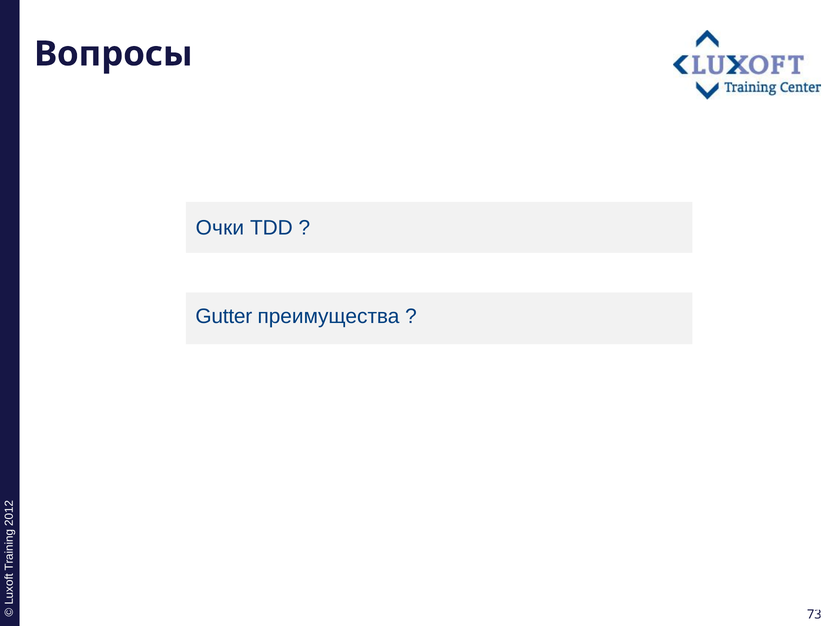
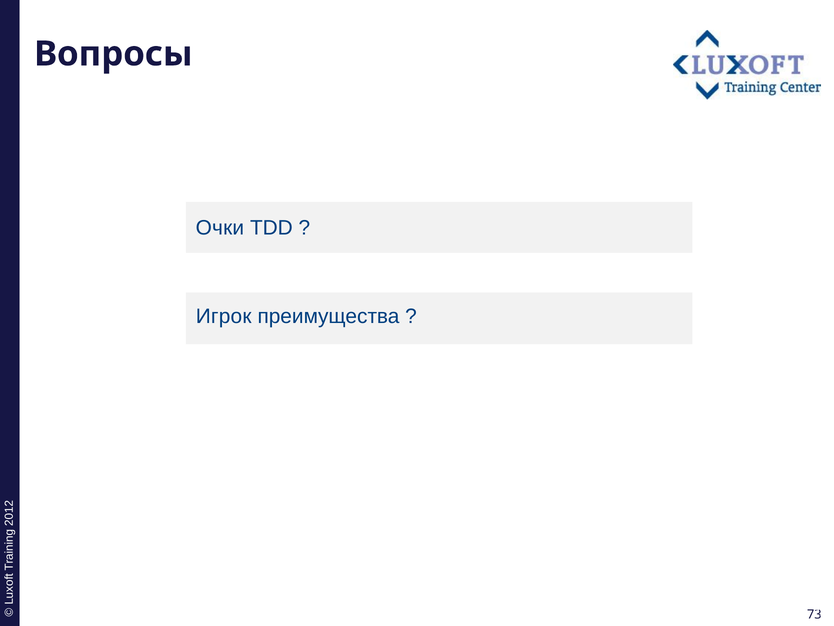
Gutter: Gutter -> Игрок (224, 316)
